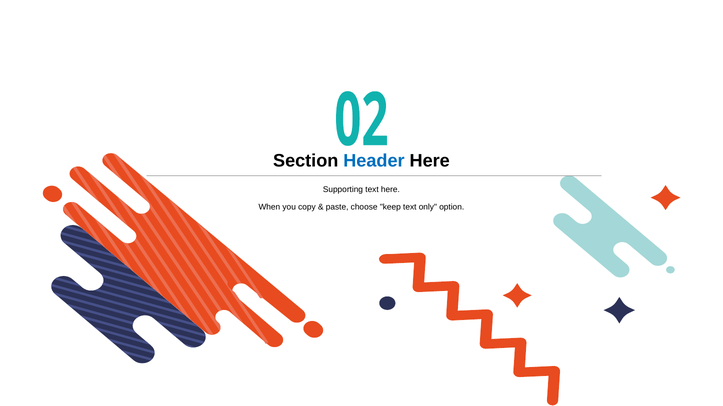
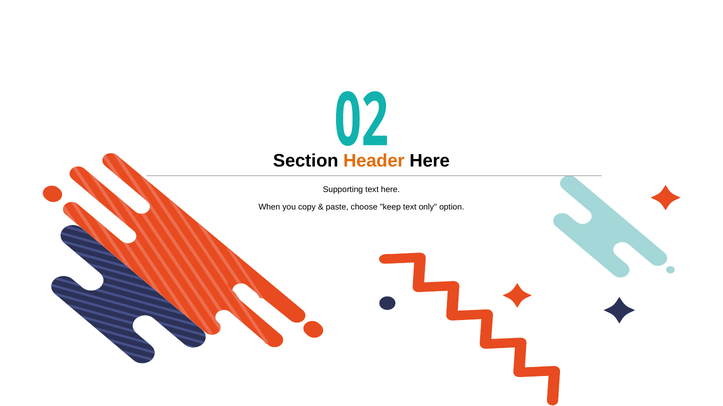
Header colour: blue -> orange (374, 161)
